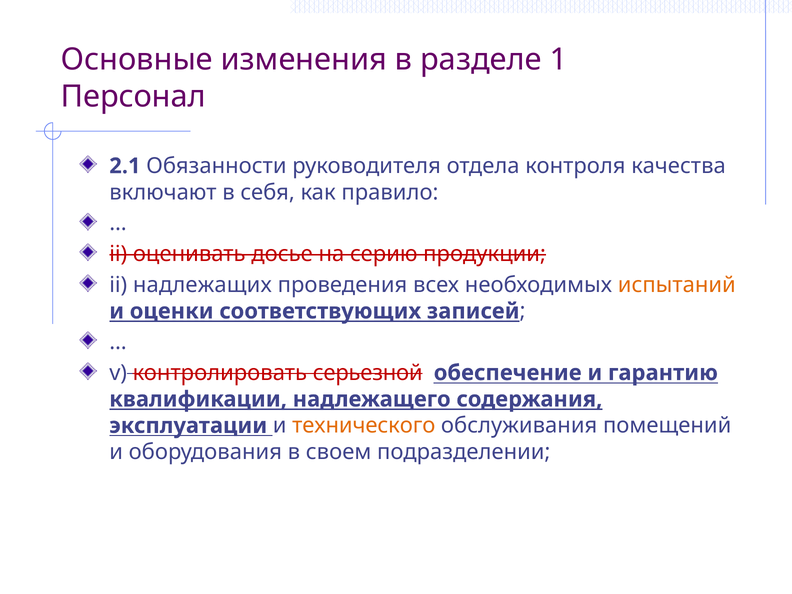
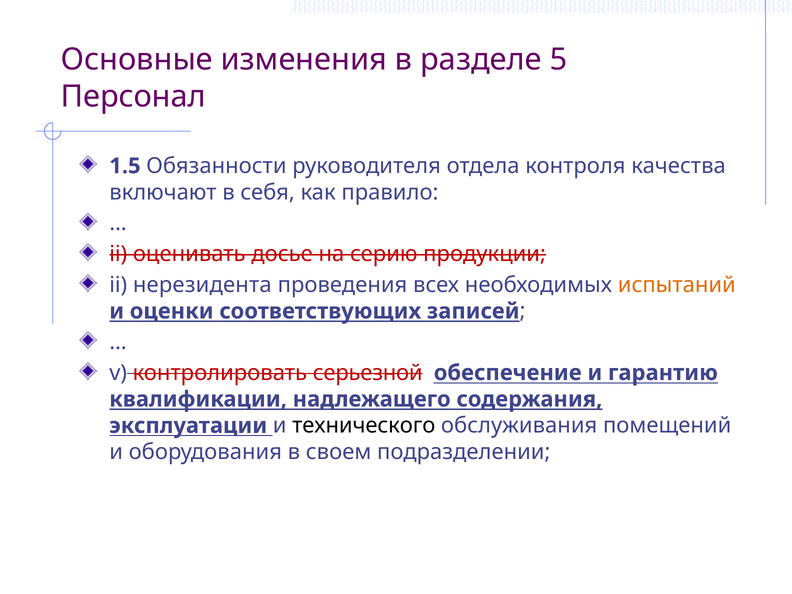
1: 1 -> 5 (558, 60)
2.1: 2.1 -> 1.5 (125, 166)
надлежащих: надлежащих -> нерезидента (202, 285)
технического colour: orange -> black (364, 426)
